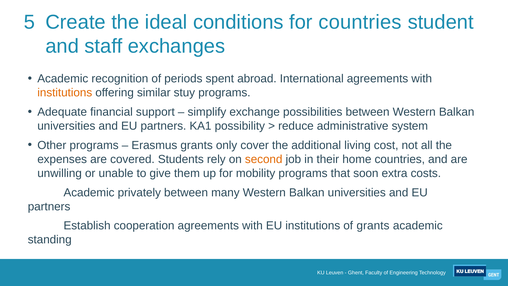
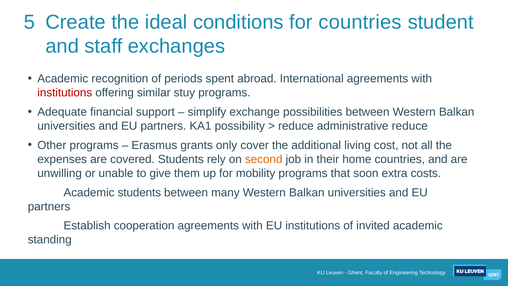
institutions colour: orange -> red (65, 93)
administrative system: system -> reduce (410, 126)
Academic privately: privately -> students (139, 192)
of grants: grants -> invited (373, 226)
